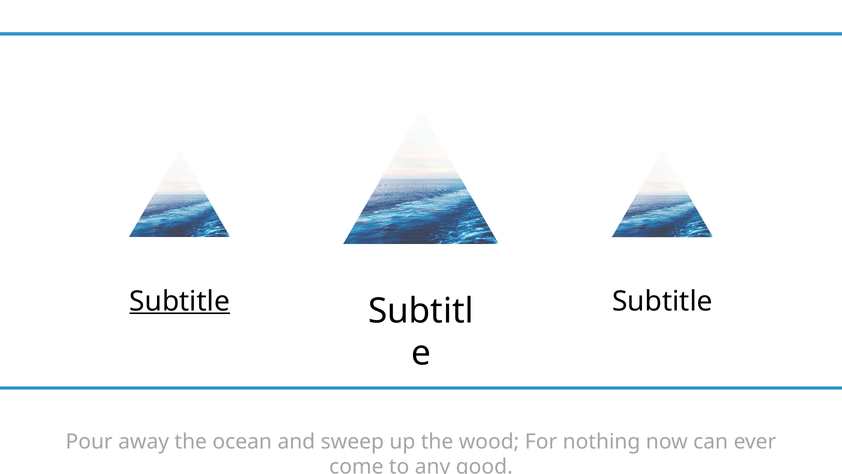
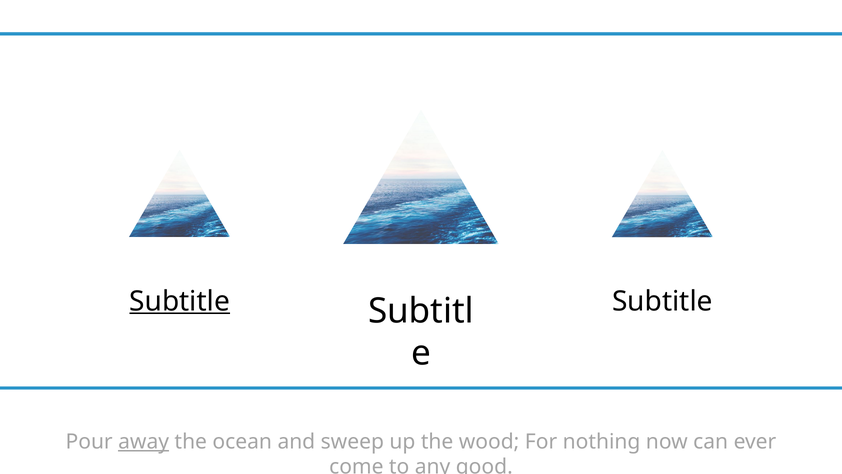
away underline: none -> present (144, 441)
